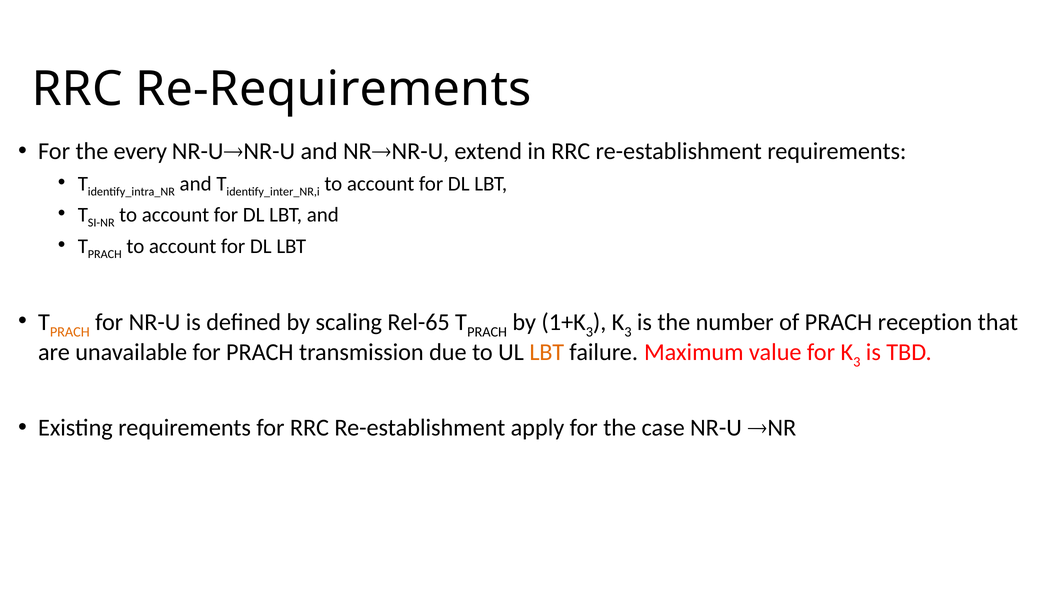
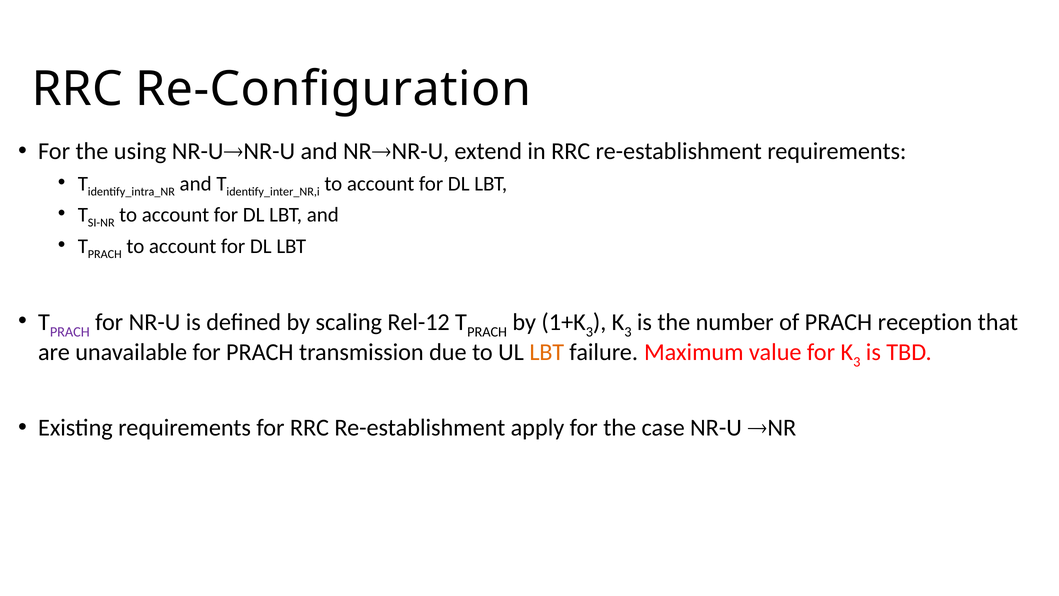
Re-Requirements: Re-Requirements -> Re-Configuration (333, 89)
every: every -> using (140, 151)
PRACH colour: orange -> purple (70, 332)
Rel-65: Rel-65 -> Rel-12 (419, 322)
